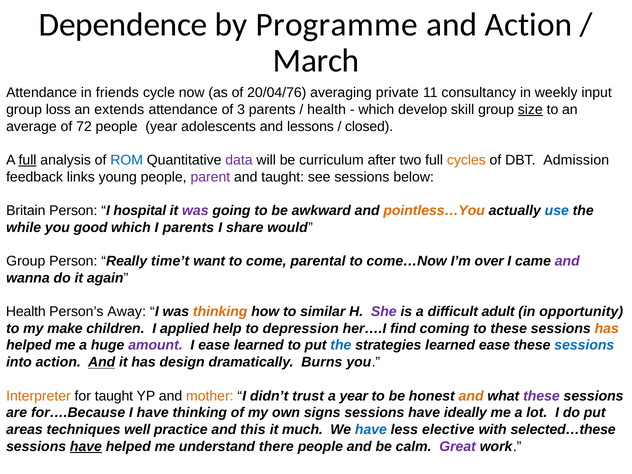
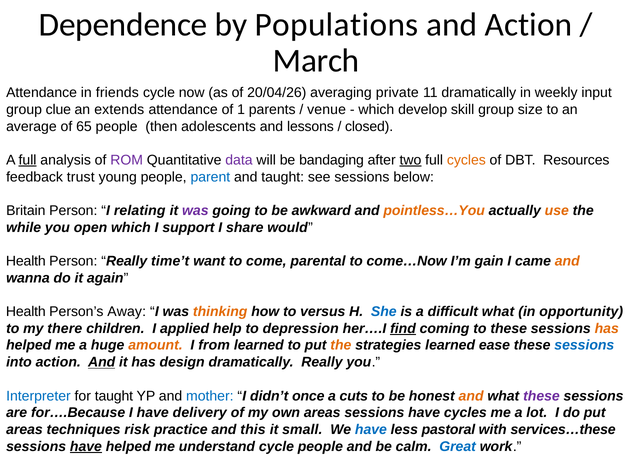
Programme: Programme -> Populations (337, 25)
20/04/76: 20/04/76 -> 20/04/26 (277, 93)
11 consultancy: consultancy -> dramatically (479, 93)
loss: loss -> clue (58, 110)
3: 3 -> 1 (241, 110)
health: health -> venue (327, 110)
size underline: present -> none (530, 110)
72: 72 -> 65 (84, 126)
people year: year -> then (161, 126)
ROM colour: blue -> purple (127, 160)
curriculum: curriculum -> bandaging (332, 160)
two underline: none -> present (410, 160)
Admission: Admission -> Resources (576, 160)
links: links -> trust (81, 177)
parent colour: purple -> blue (210, 177)
hospital: hospital -> relating (140, 211)
use colour: blue -> orange (557, 211)
good: good -> open (91, 227)
I parents: parents -> support (188, 227)
Group: Group -> Health (26, 261)
over: over -> gain (489, 261)
and colour: purple -> orange (567, 261)
similar: similar -> versus (323, 312)
She colour: purple -> blue (384, 312)
difficult adult: adult -> what (498, 312)
make: make -> there (65, 329)
find underline: none -> present (403, 329)
amount colour: purple -> orange (155, 345)
I ease: ease -> from (214, 345)
the colour: blue -> orange (341, 345)
dramatically Burns: Burns -> Really (322, 362)
Interpreter colour: orange -> blue (38, 396)
mother colour: orange -> blue (210, 396)
trust: trust -> once (308, 396)
a year: year -> cuts (354, 396)
have thinking: thinking -> delivery (200, 413)
own signs: signs -> areas (322, 413)
have ideally: ideally -> cycles (465, 413)
well: well -> risk (137, 430)
much: much -> small (302, 430)
elective: elective -> pastoral (448, 430)
selected…these: selected…these -> services…these (563, 430)
understand there: there -> cycle (276, 446)
Great colour: purple -> blue (458, 446)
